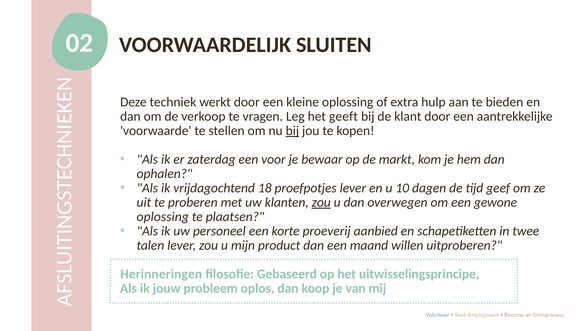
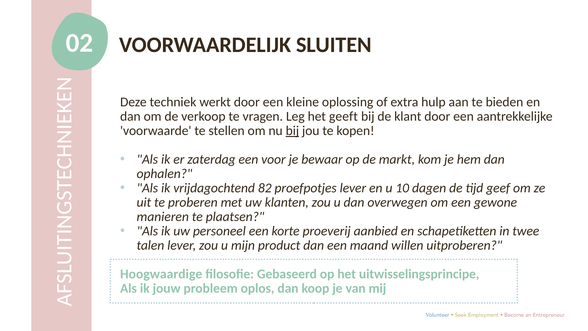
18: 18 -> 82 (265, 188)
zou underline: present -> none (321, 202)
oplossing: oplossing -> manieren (163, 217)
Herinneringen: Herinneringen -> Hoogwaardige (161, 274)
